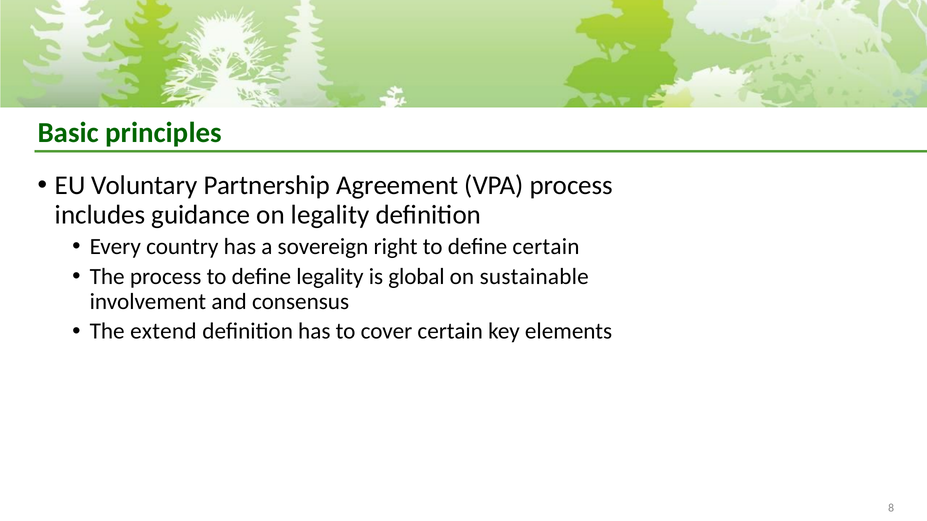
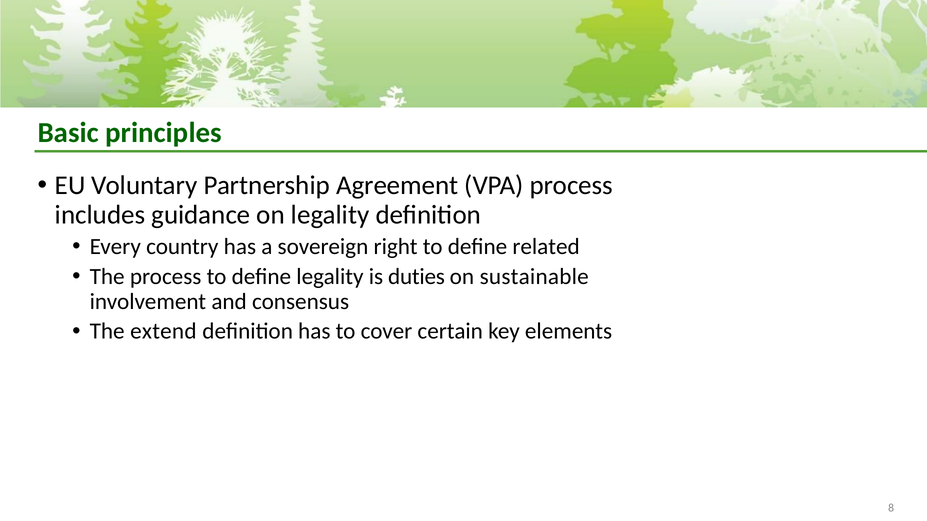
define certain: certain -> related (546, 247)
global: global -> duties (417, 277)
